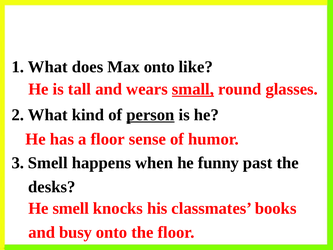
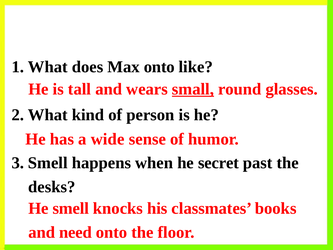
person underline: present -> none (150, 115)
a floor: floor -> wide (108, 139)
funny: funny -> secret (218, 163)
busy: busy -> need (75, 232)
